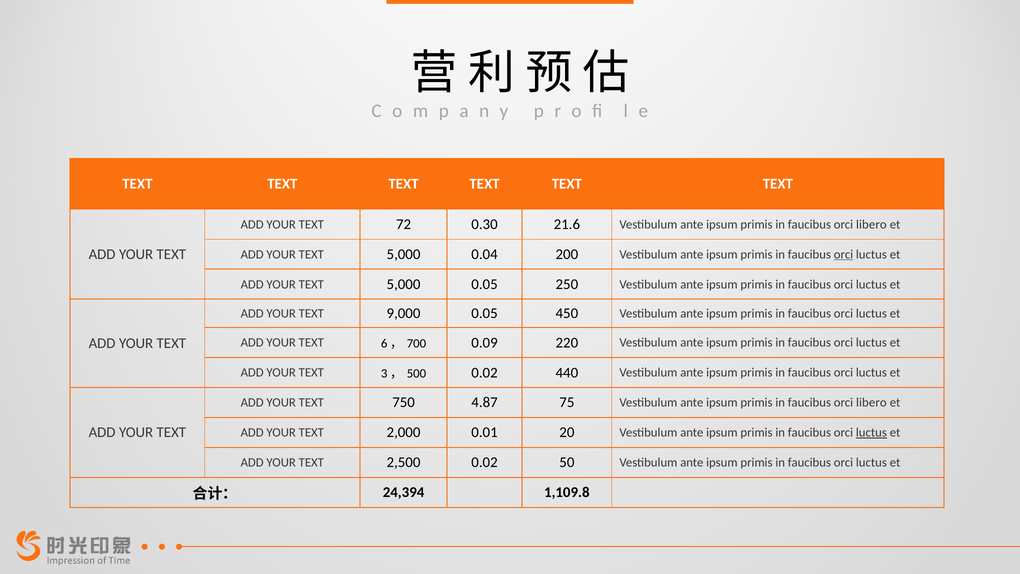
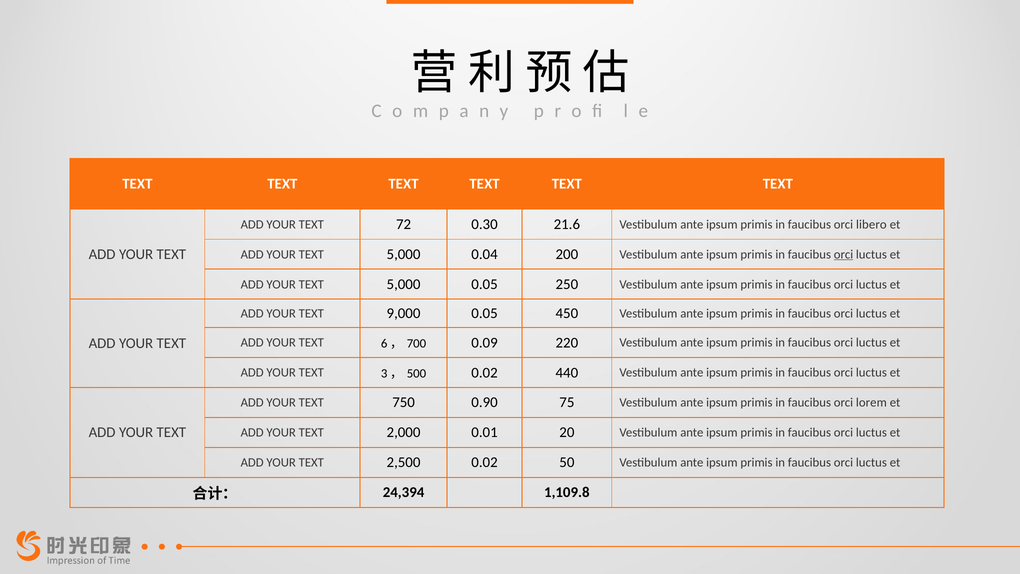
4.87: 4.87 -> 0.90 (485, 402)
libero: libero -> lorem (871, 402)
luctus underline: present -> none (871, 432)
